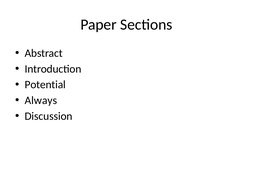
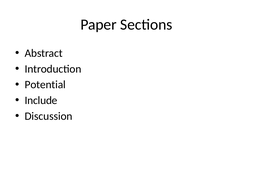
Always: Always -> Include (41, 100)
